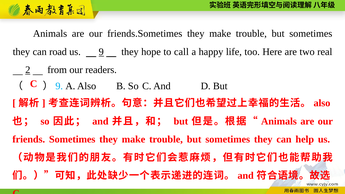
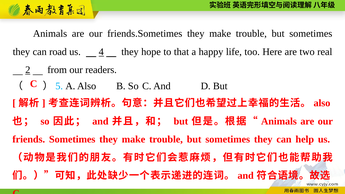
us 9: 9 -> 4 (101, 52)
call: call -> that (181, 52)
9: 9 -> 5 (59, 86)
